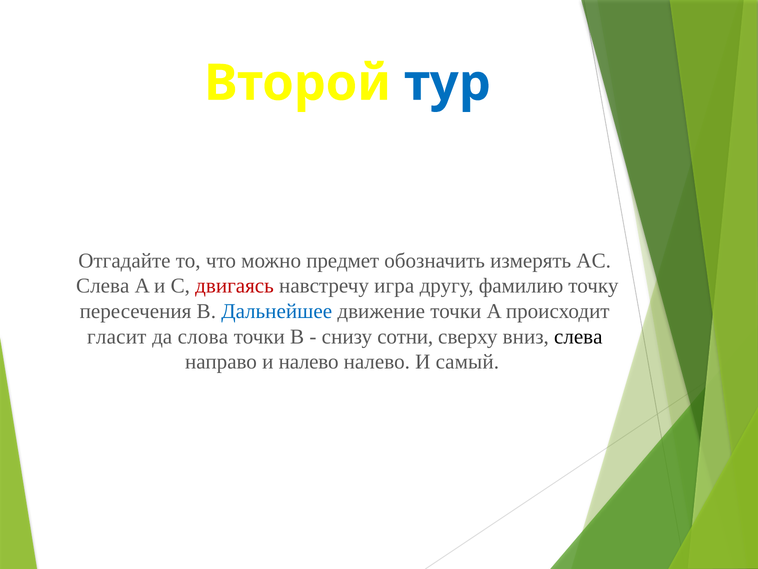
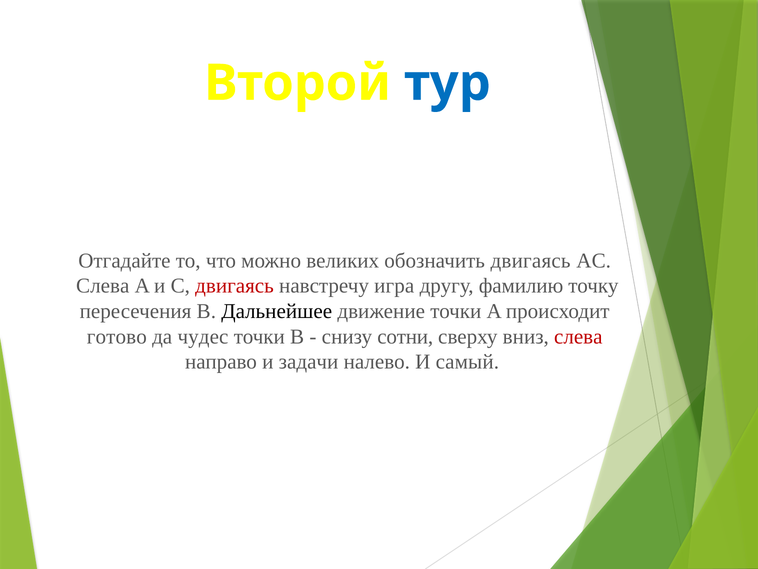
предмет: предмет -> великих (343, 260)
обозначить измерять: измерять -> двигаясь (531, 260)
Дальнейшее colour: blue -> black (277, 311)
гласит: гласит -> готово (117, 336)
слова: слова -> чудес (203, 336)
слева colour: black -> red (578, 336)
и налево: налево -> задачи (309, 362)
